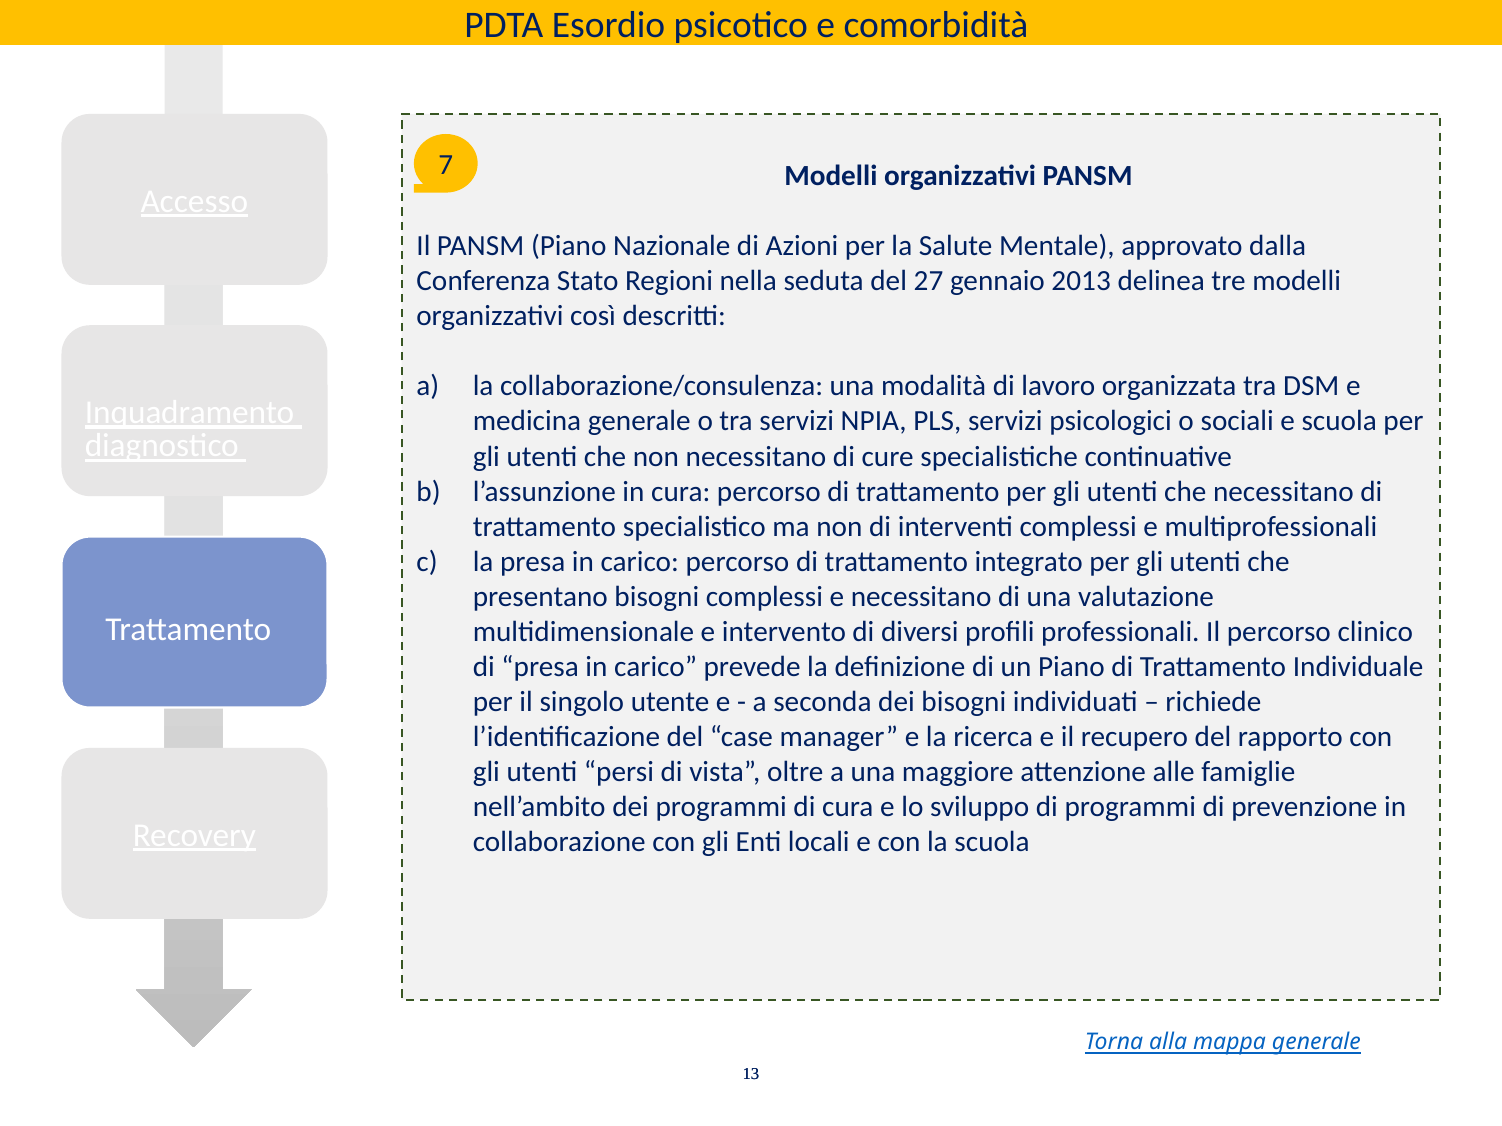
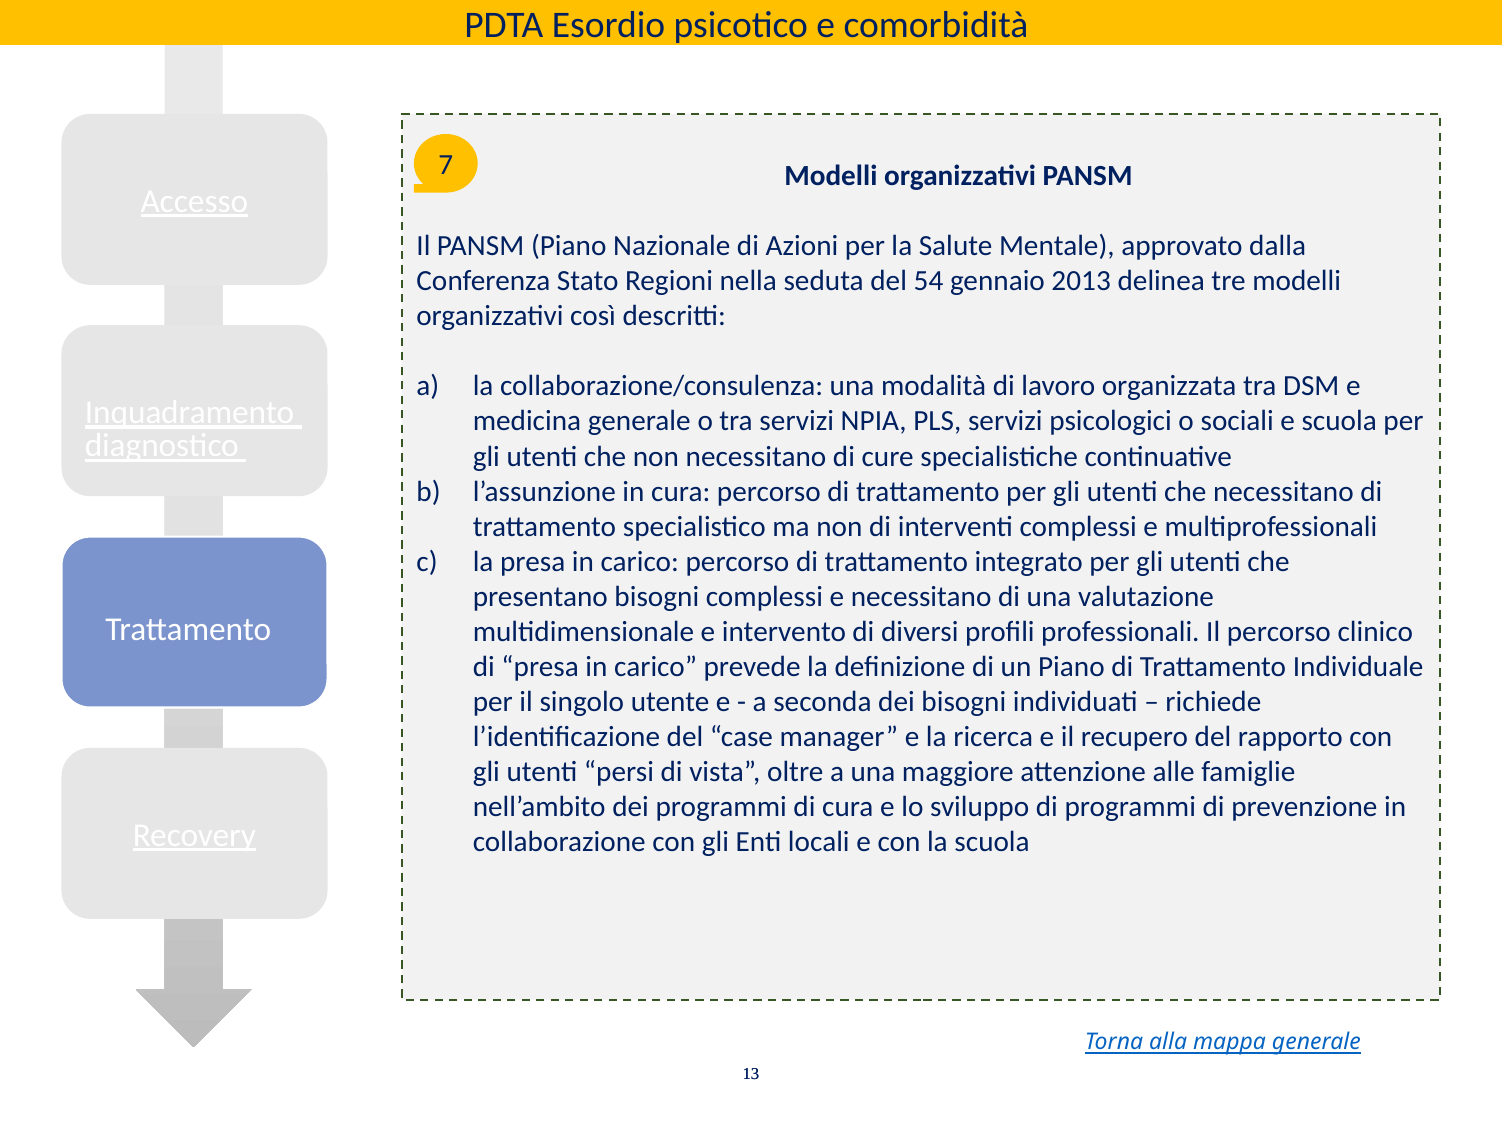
27: 27 -> 54 (929, 281)
